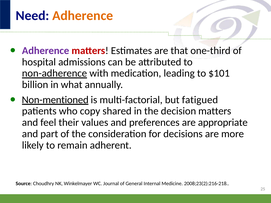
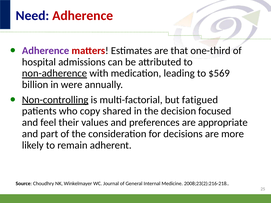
Adherence colour: orange -> red (83, 16)
$101: $101 -> $569 (219, 73)
what: what -> were (72, 85)
Non-mentioned: Non-mentioned -> Non-controlling (55, 100)
decision matters: matters -> focused (215, 111)
